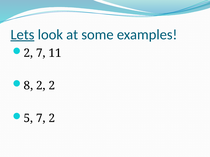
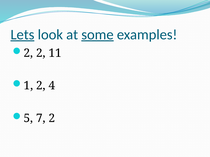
some underline: none -> present (98, 35)
2 7: 7 -> 2 (41, 53)
8: 8 -> 1 (28, 86)
2 2: 2 -> 4 (52, 86)
